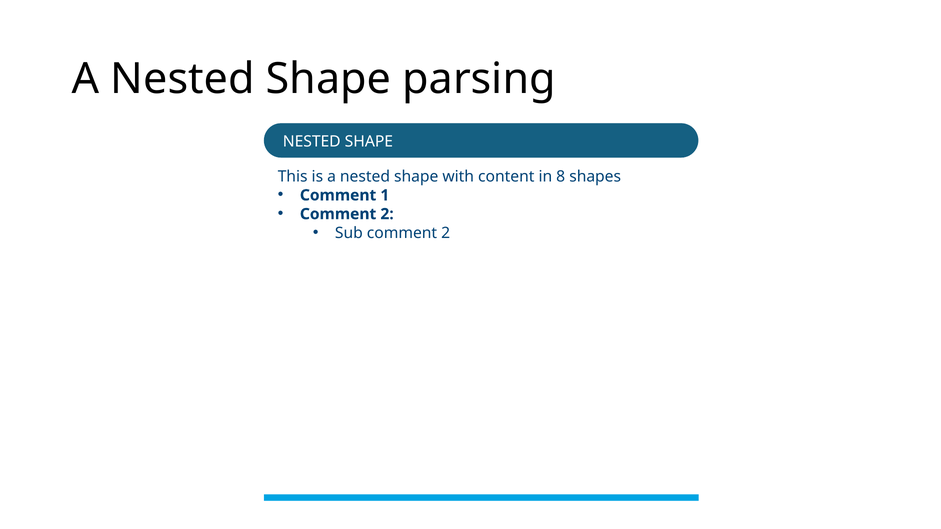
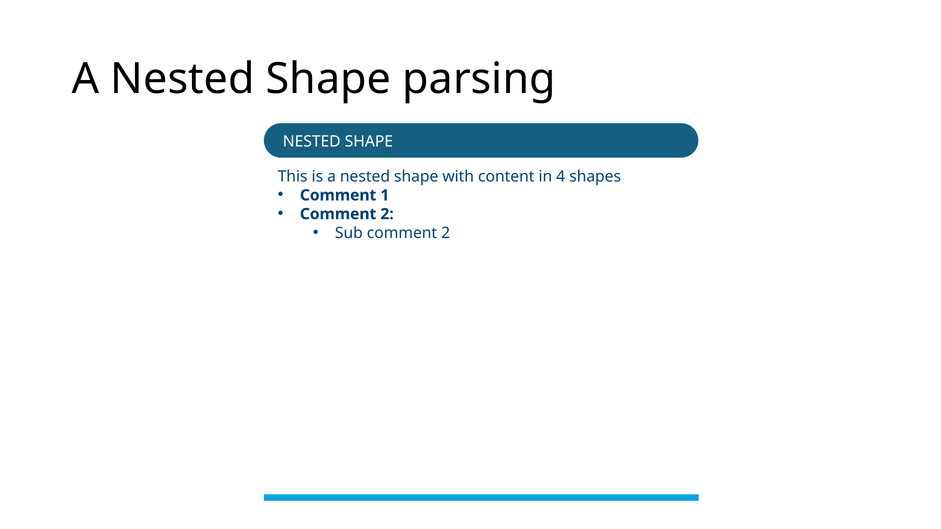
8: 8 -> 4 (561, 177)
